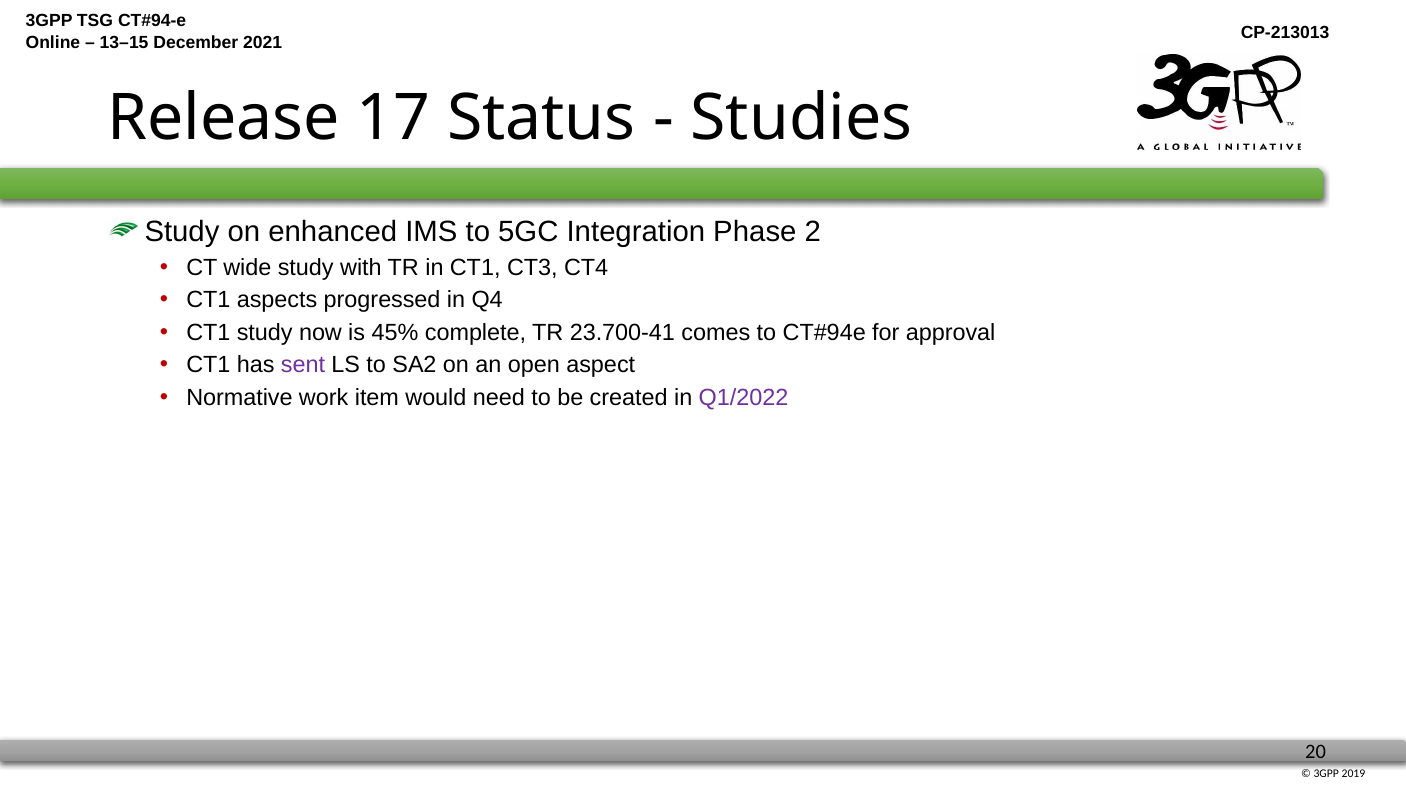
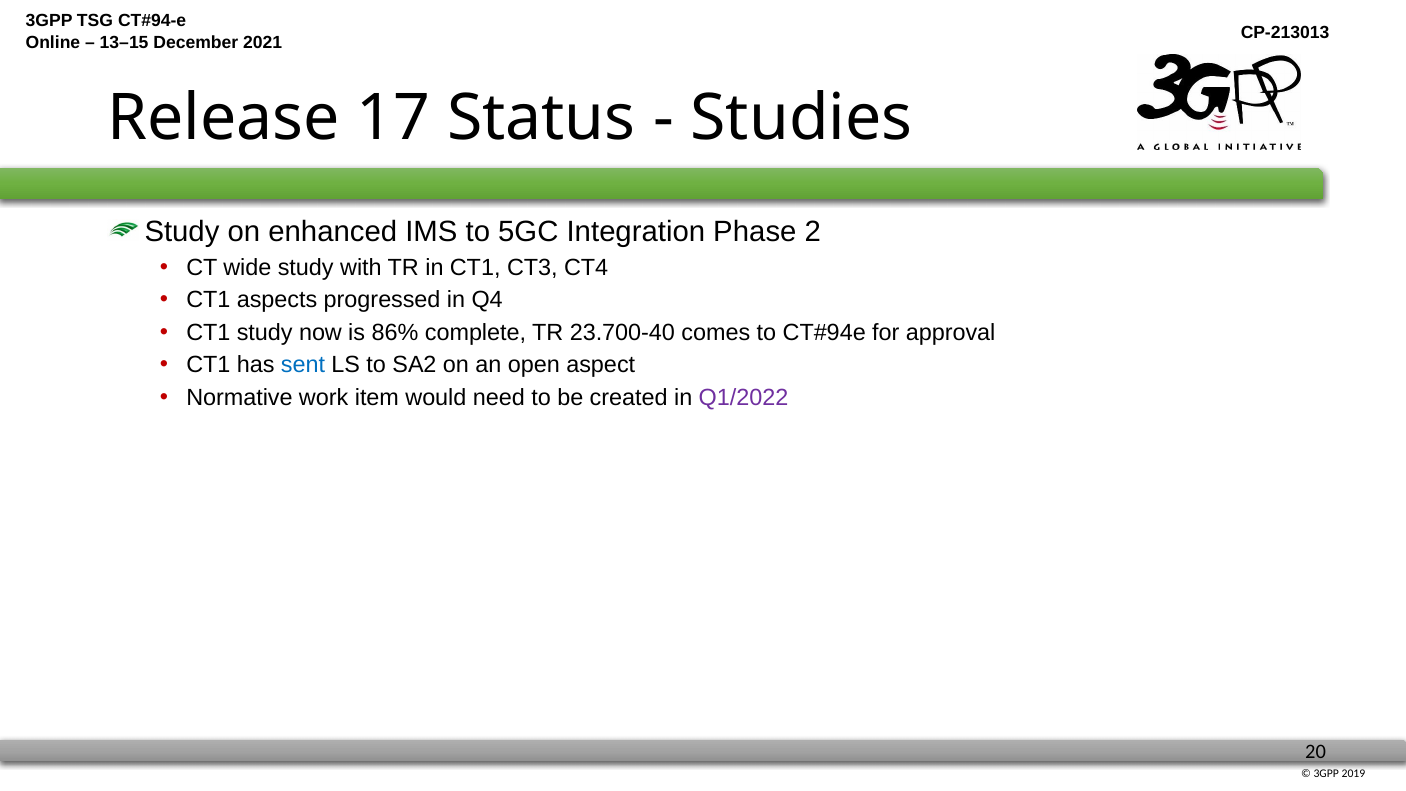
45%: 45% -> 86% (395, 332)
23.700-41: 23.700-41 -> 23.700-40 (622, 332)
sent colour: purple -> blue (303, 365)
